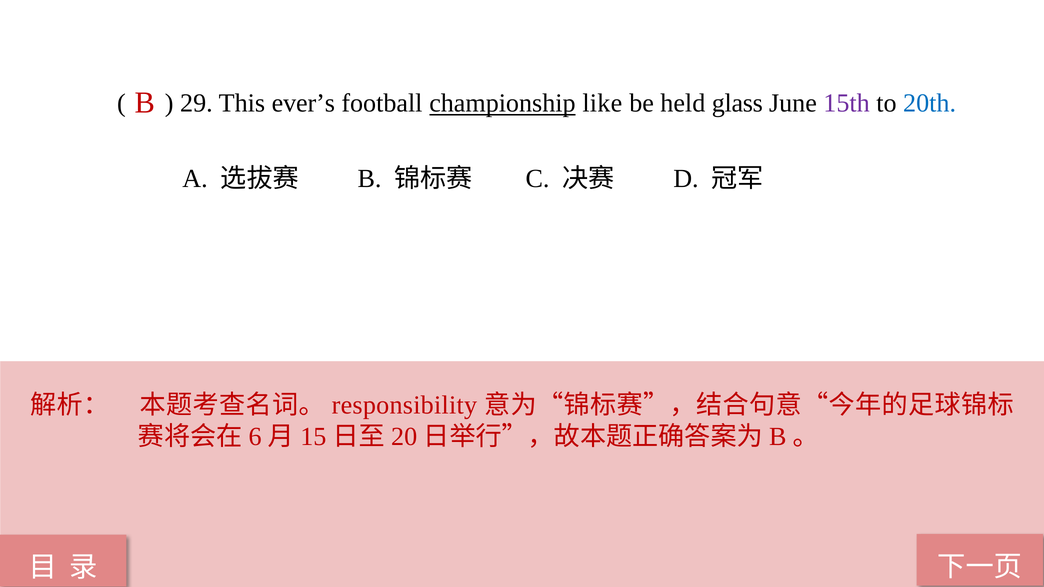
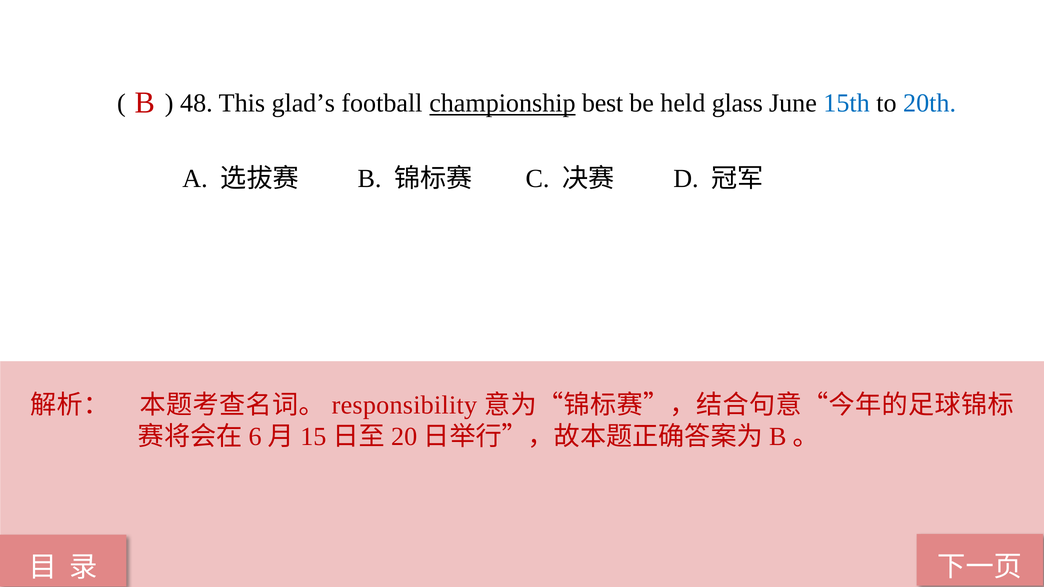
29: 29 -> 48 (196, 103)
ever’s: ever’s -> glad’s (303, 103)
like: like -> best (603, 103)
15th colour: purple -> blue (847, 103)
